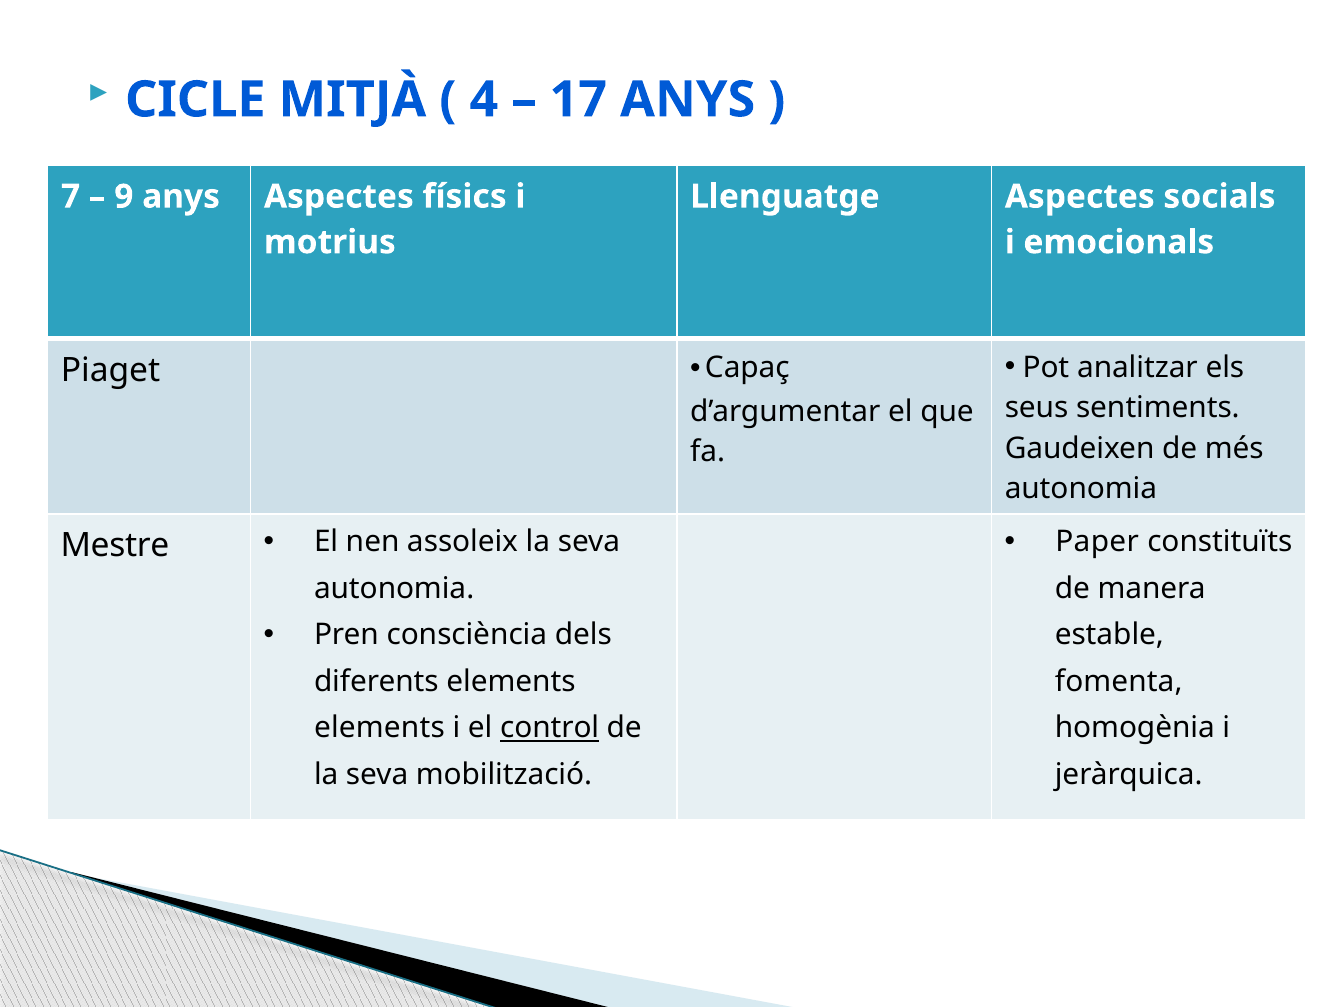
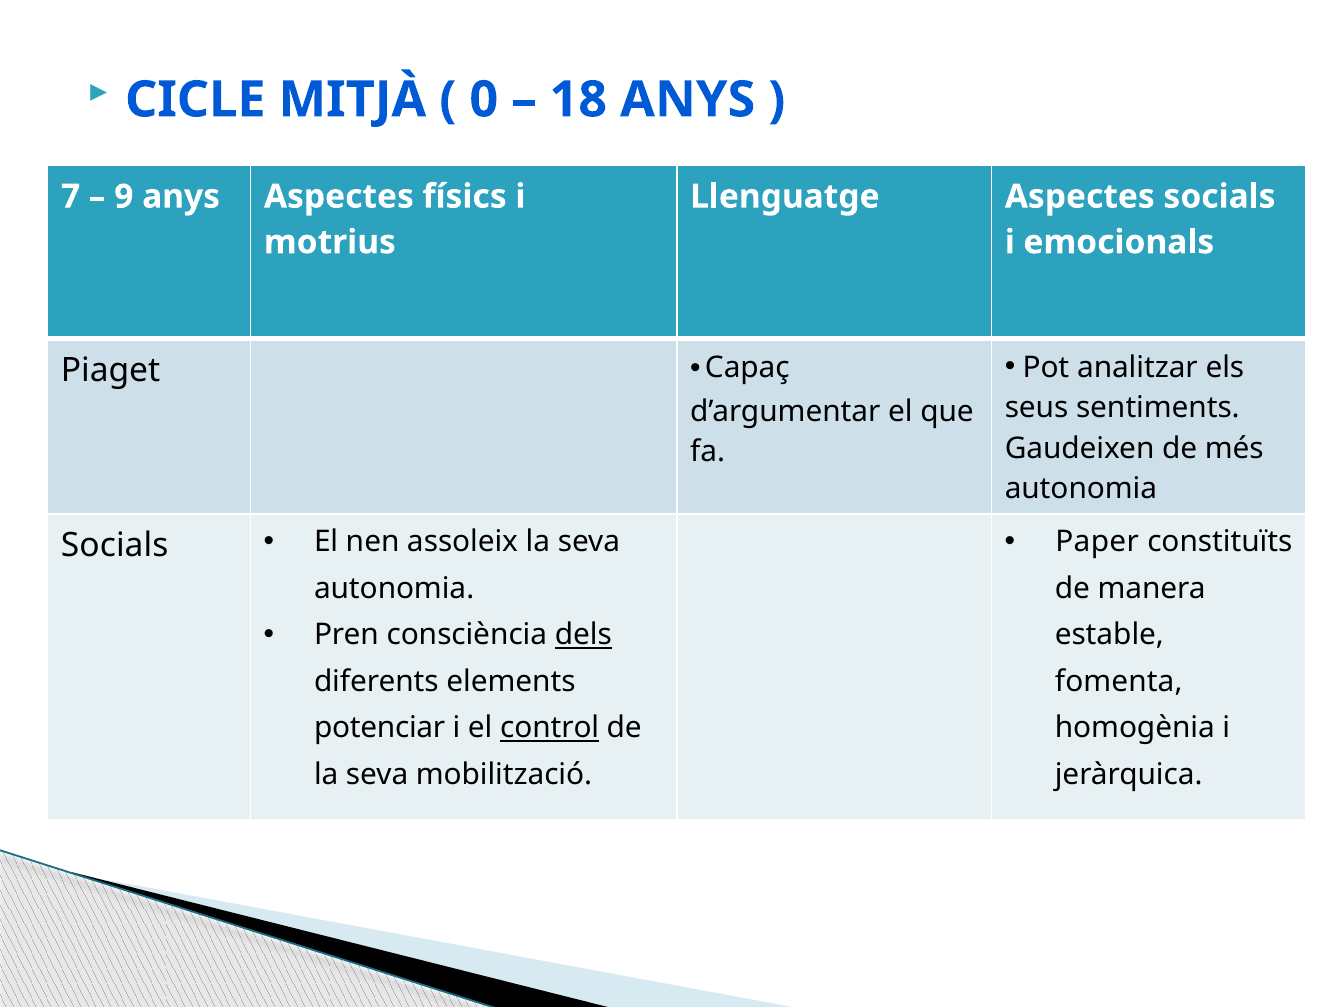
4: 4 -> 0 (484, 100)
17: 17 -> 18 (578, 100)
Mestre: Mestre -> Socials (115, 546)
dels underline: none -> present (583, 635)
elements: elements -> potenciar (380, 728)
